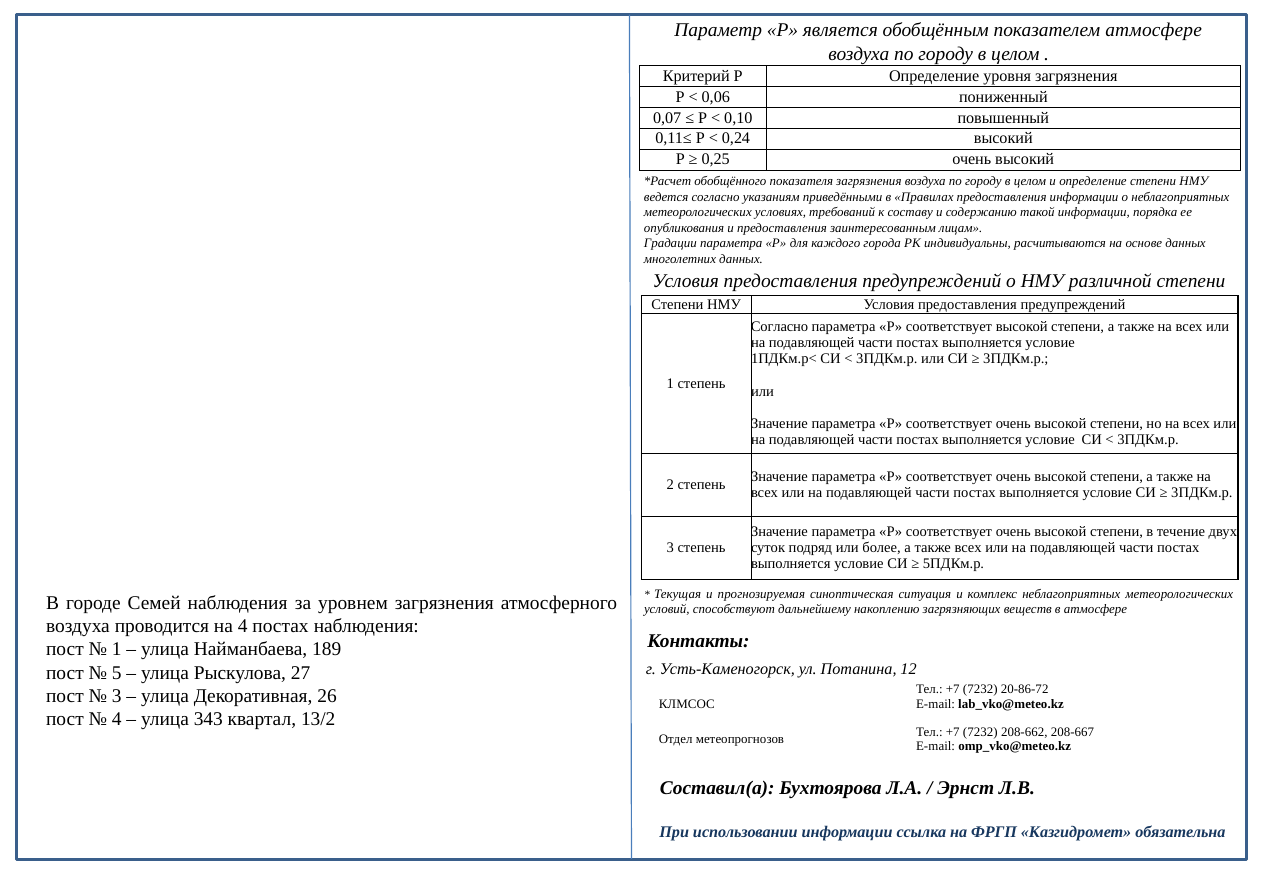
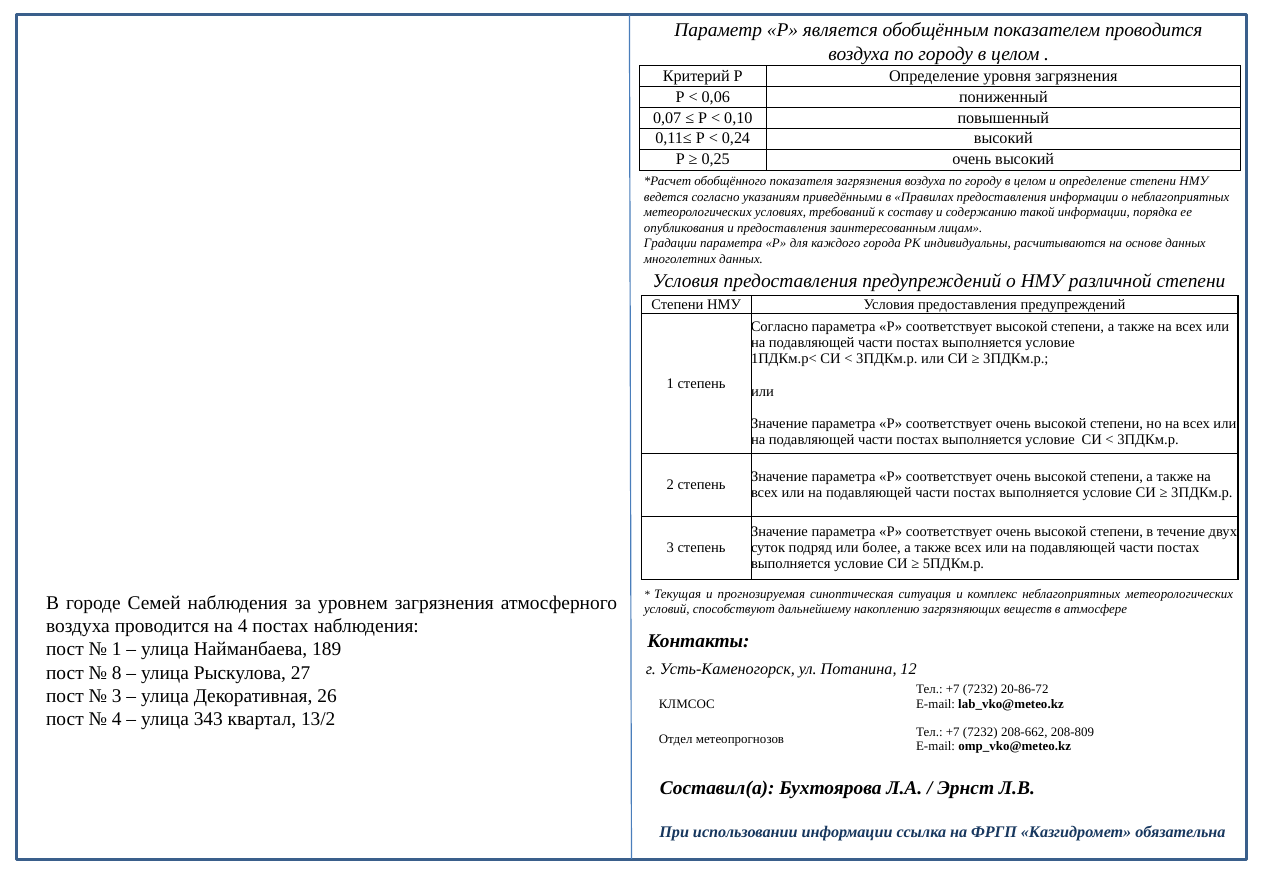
показателем атмосфере: атмосфере -> проводится (1154, 30)
5: 5 -> 8 (117, 673)
208-667: 208-667 -> 208-809 (1072, 733)
